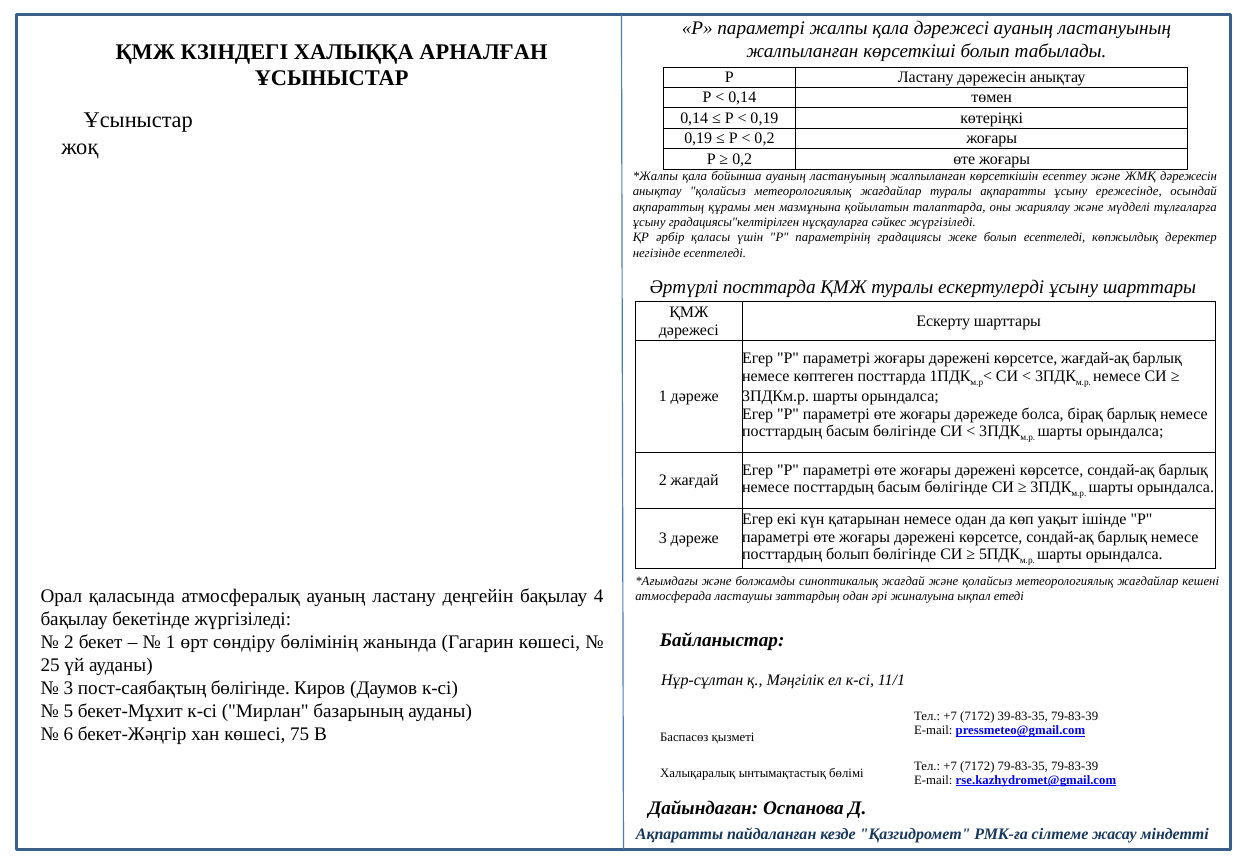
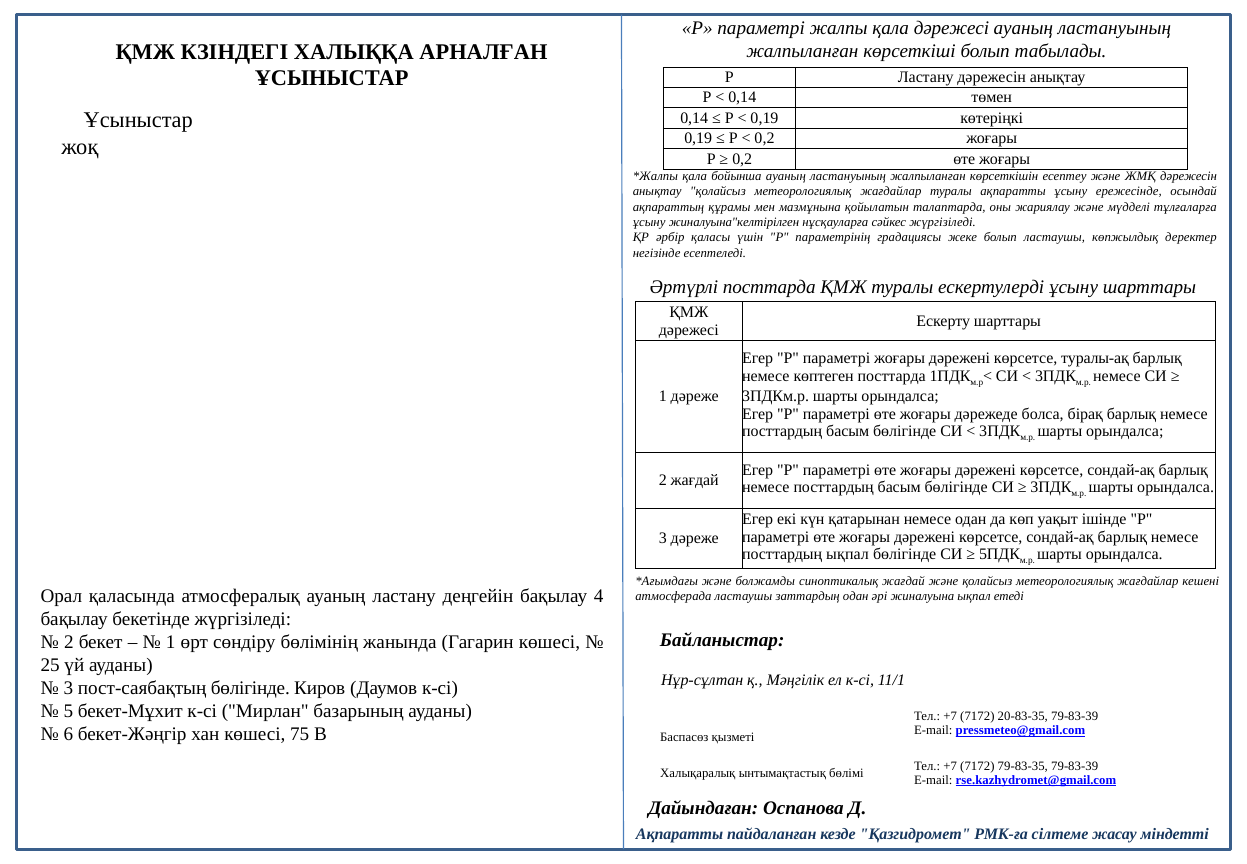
градациясы"келтірілген: градациясы"келтірілген -> жиналуына"келтірілген (734, 222)
болып есептеледі: есептеледі -> ластаушы (1054, 237)
жағдай-ақ: жағдай-ақ -> туралы-ақ (1095, 358)
посттардың болып: болып -> ықпал (848, 554)
39-83-35: 39-83-35 -> 20-83-35 (1023, 715)
